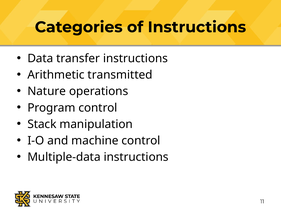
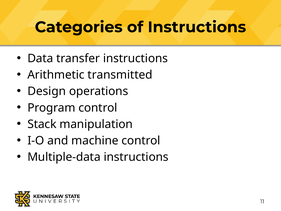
Nature: Nature -> Design (47, 91)
